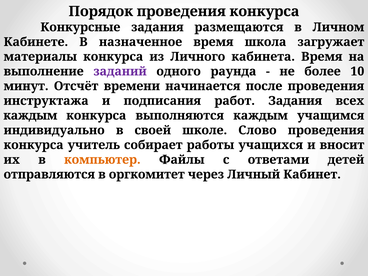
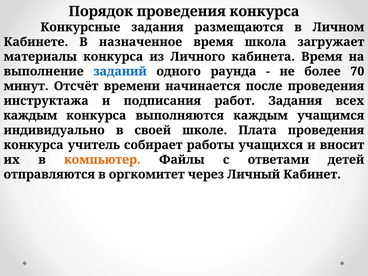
заданий colour: purple -> blue (120, 71)
10: 10 -> 70 (357, 71)
Слово: Слово -> Плата (258, 130)
